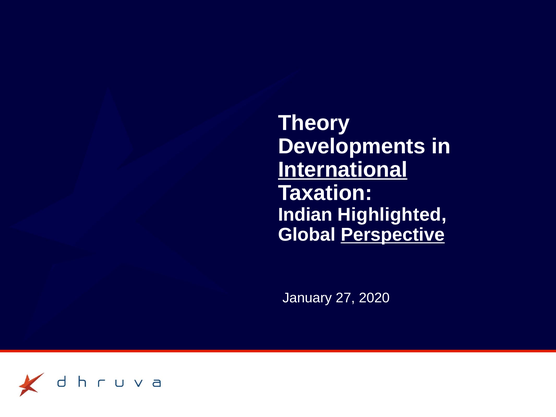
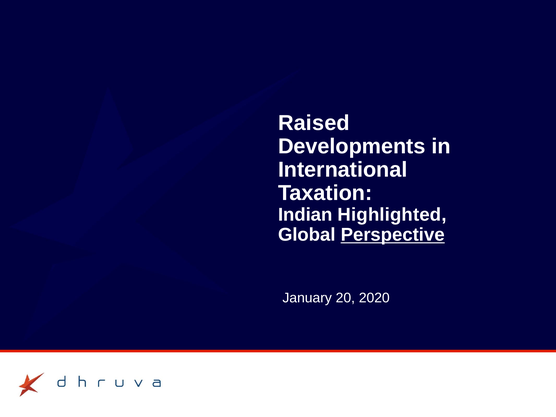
Theory: Theory -> Raised (314, 123)
International underline: present -> none (343, 170)
27: 27 -> 20 (345, 298)
